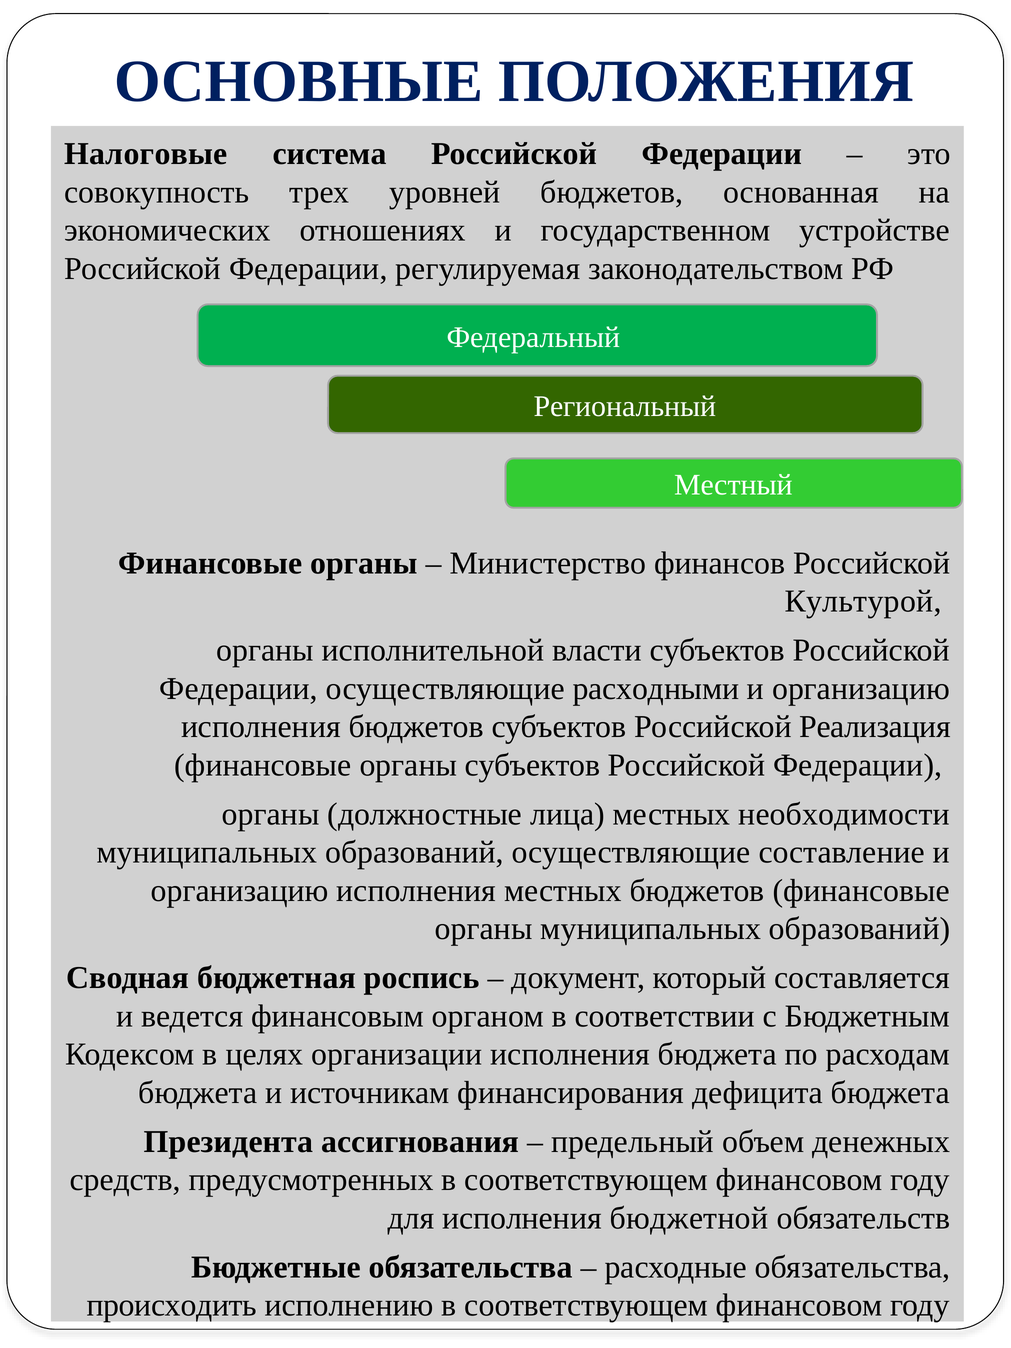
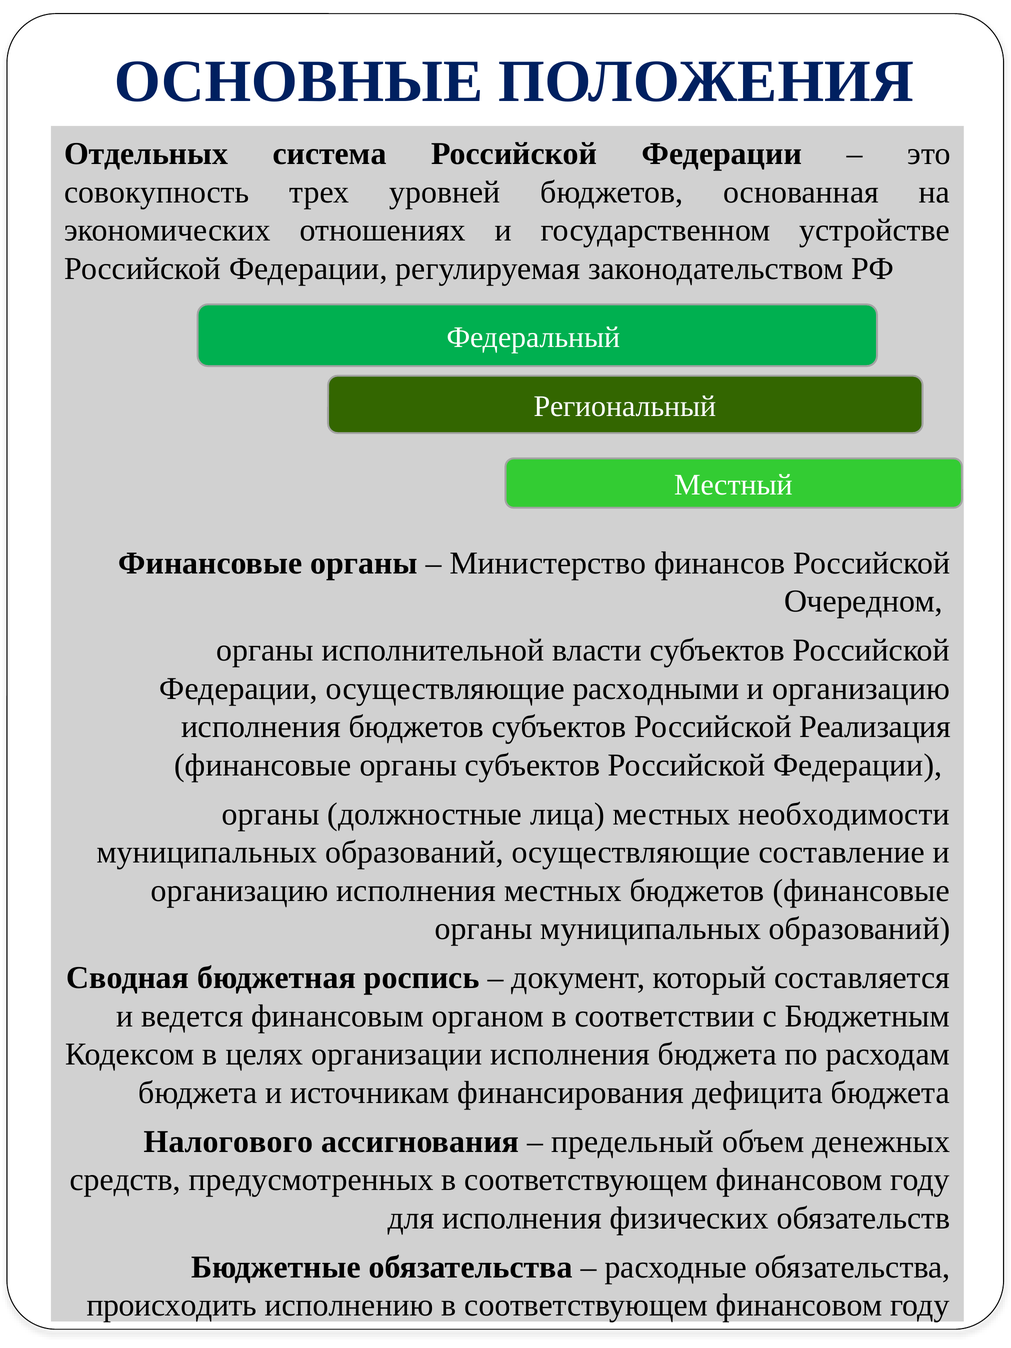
Налоговые: Налоговые -> Отдельных (146, 154)
Культурой: Культурой -> Очередном (863, 601)
Президента: Президента -> Налогового (228, 1142)
бюджетной: бюджетной -> физических (689, 1218)
